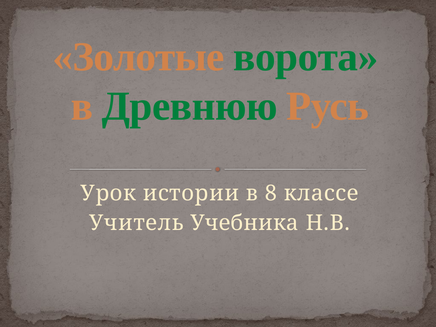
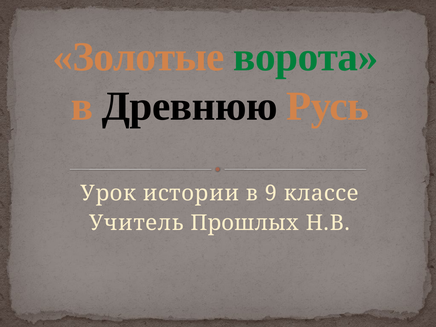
Древнюю colour: green -> black (190, 106)
8: 8 -> 9 (271, 193)
Учебника: Учебника -> Прошлых (245, 223)
